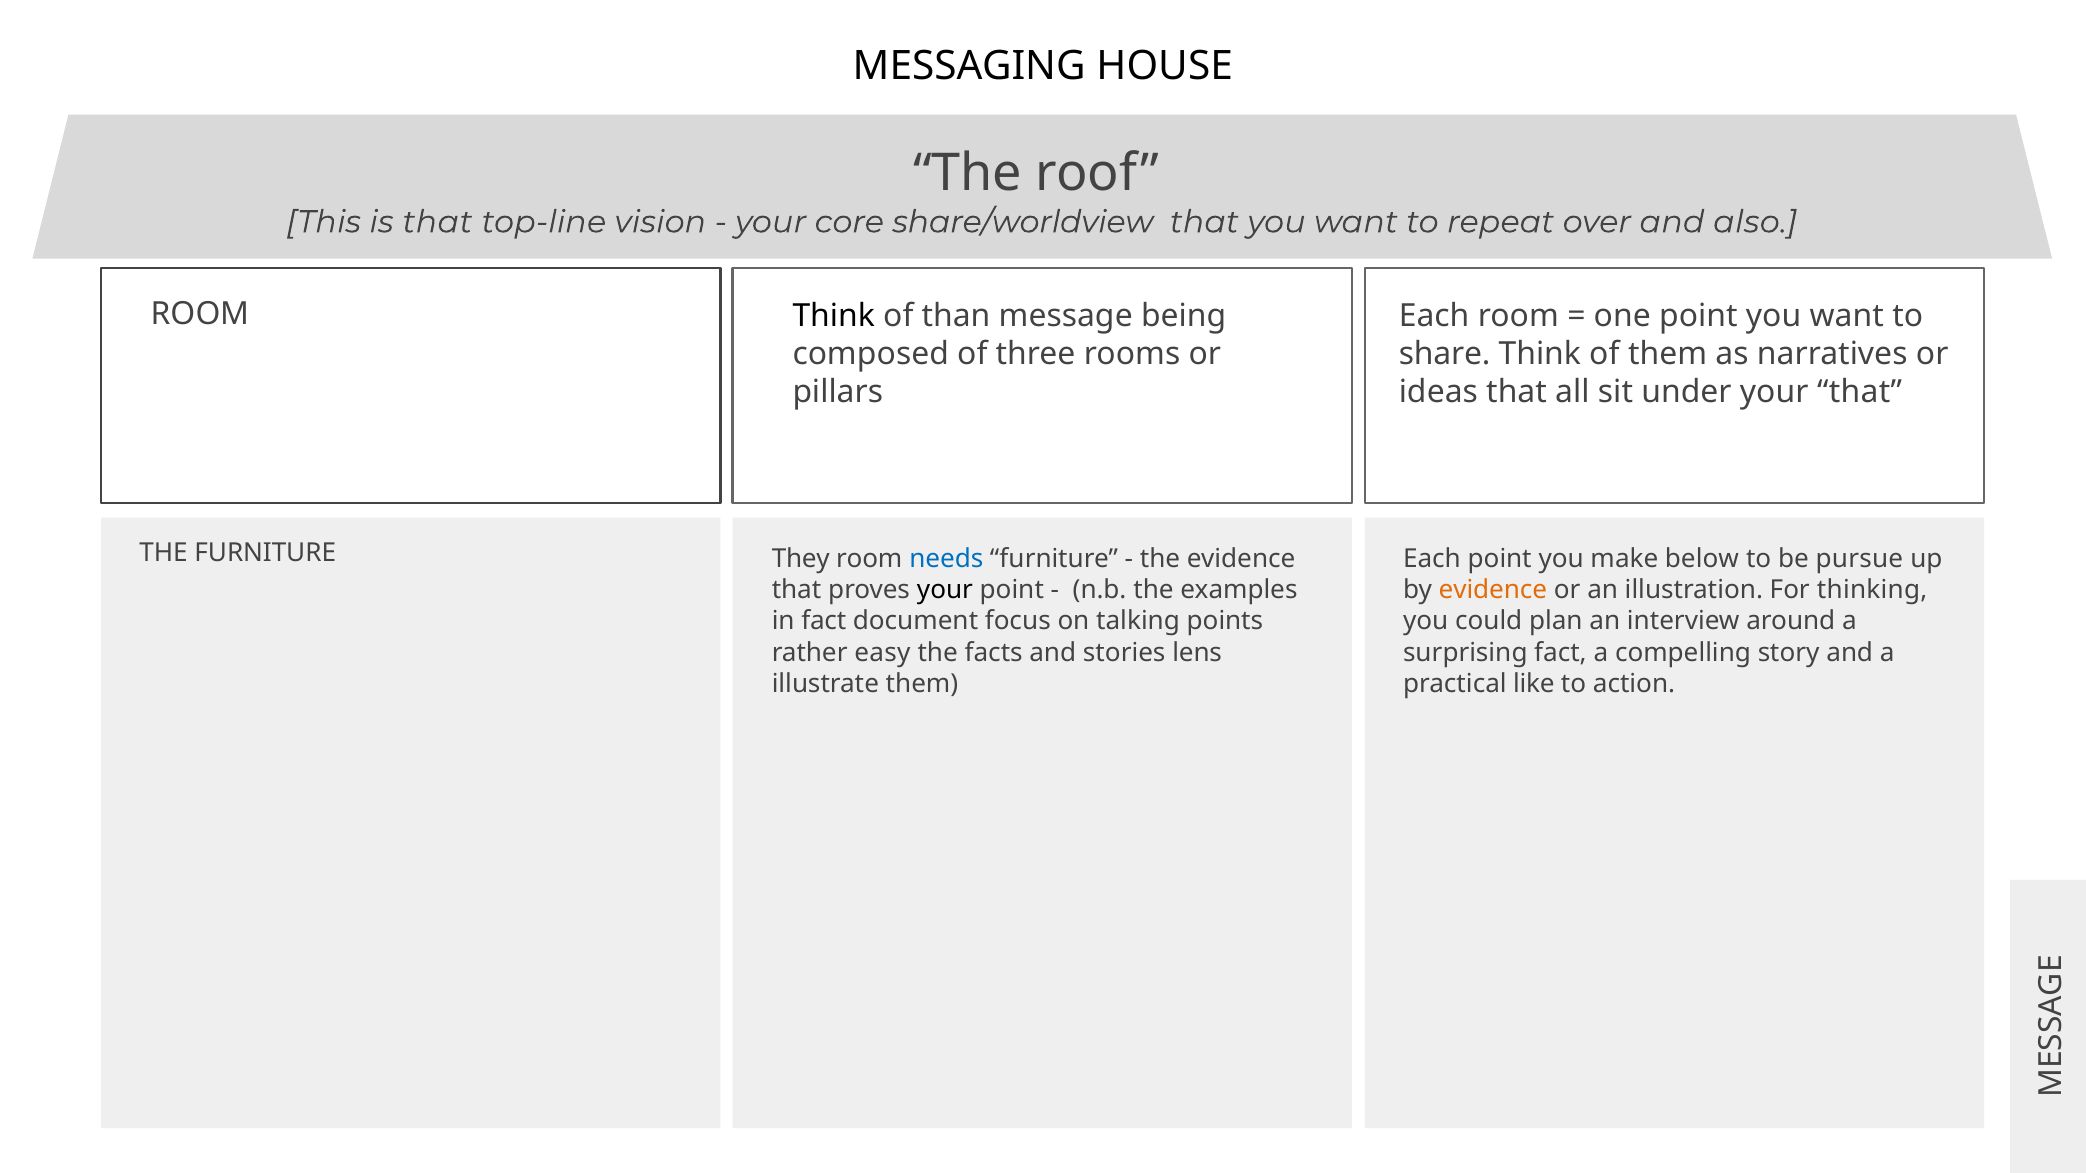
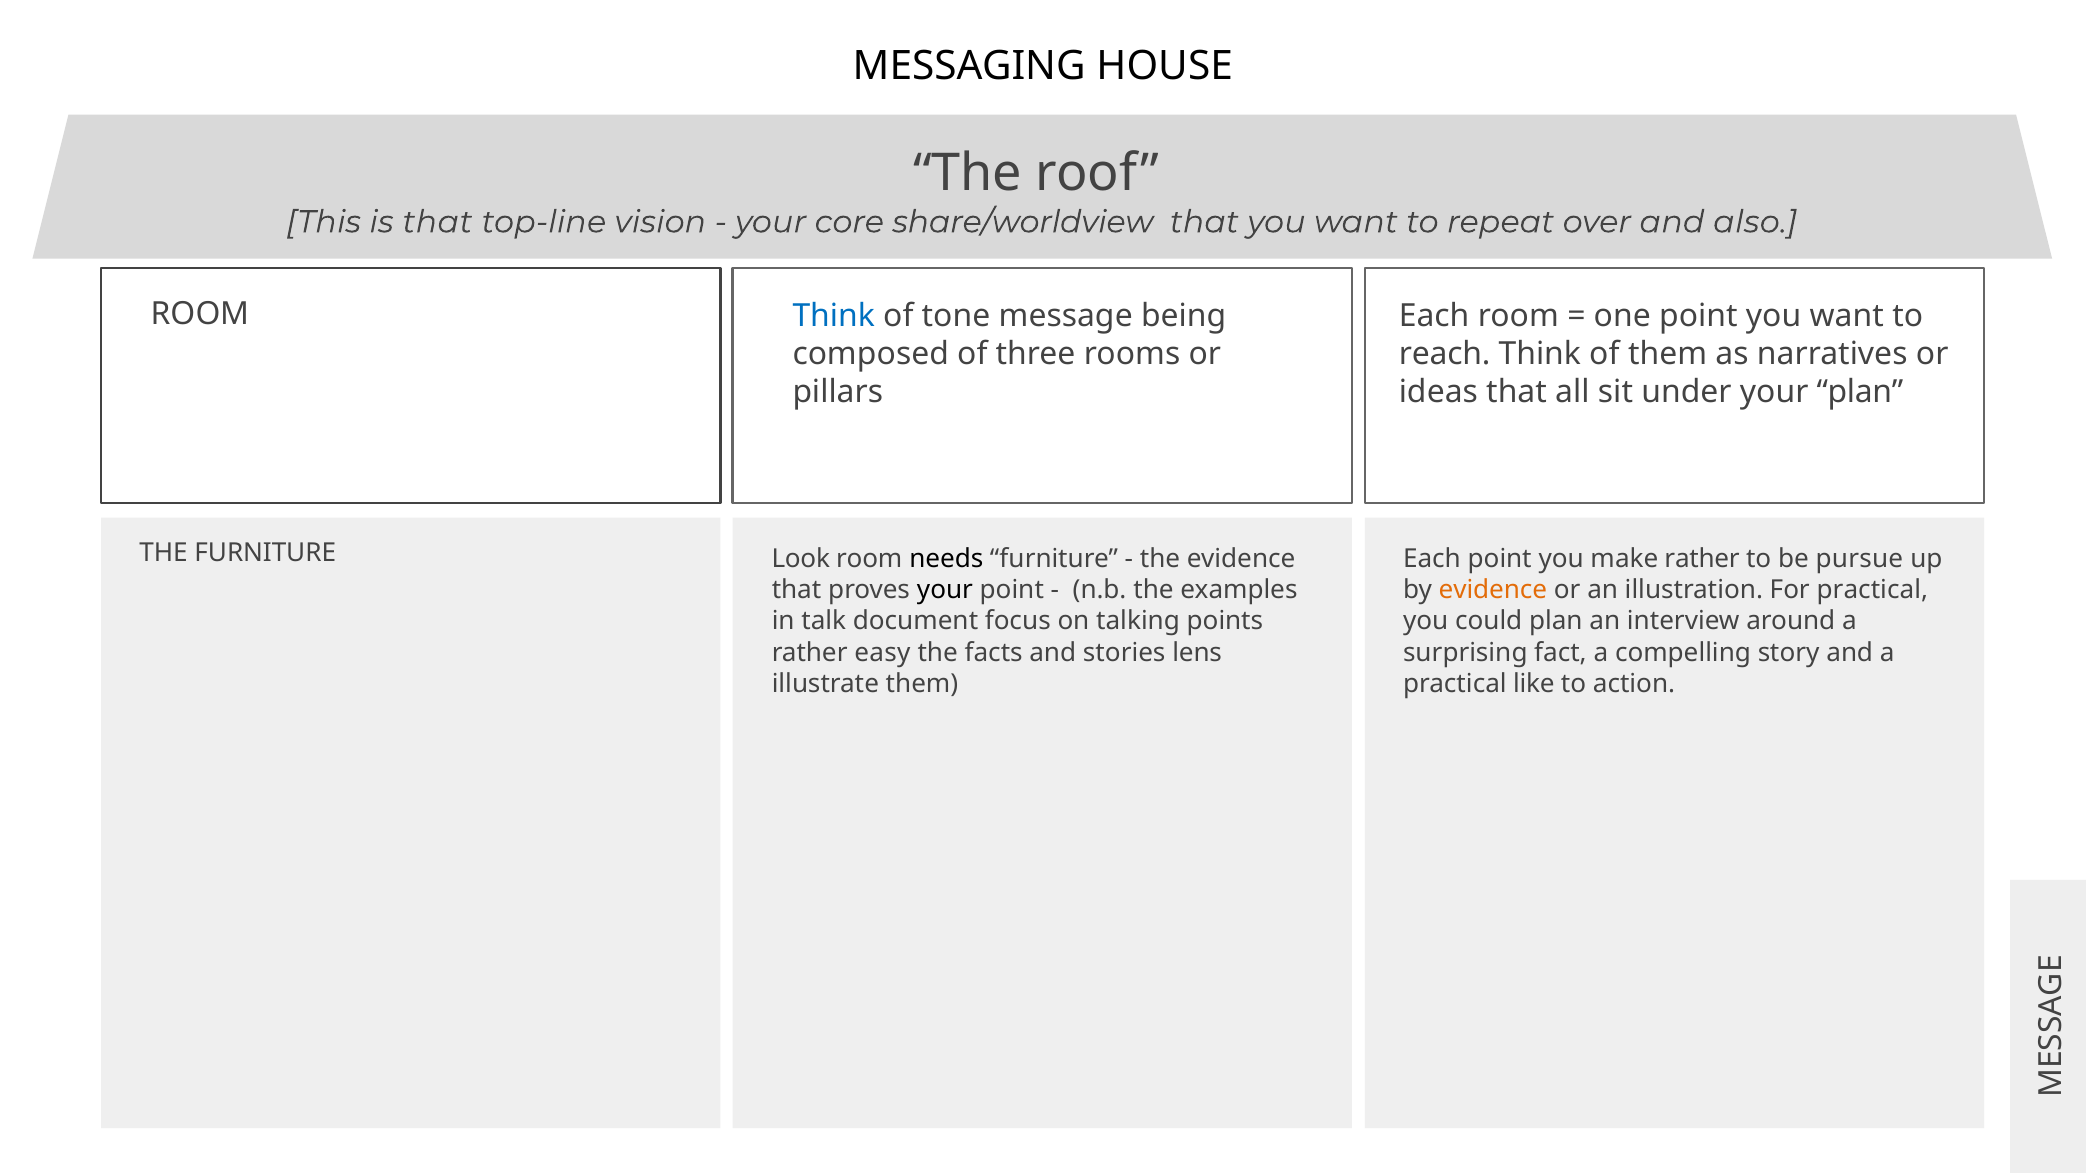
Think colour: black -> blue (834, 316)
than: than -> tone (956, 316)
share: share -> reach (1445, 354)
your that: that -> plan (1860, 392)
They: They -> Look (801, 559)
needs colour: blue -> black (946, 559)
make below: below -> rather (1702, 559)
For thinking: thinking -> practical (1872, 590)
in fact: fact -> talk (824, 621)
